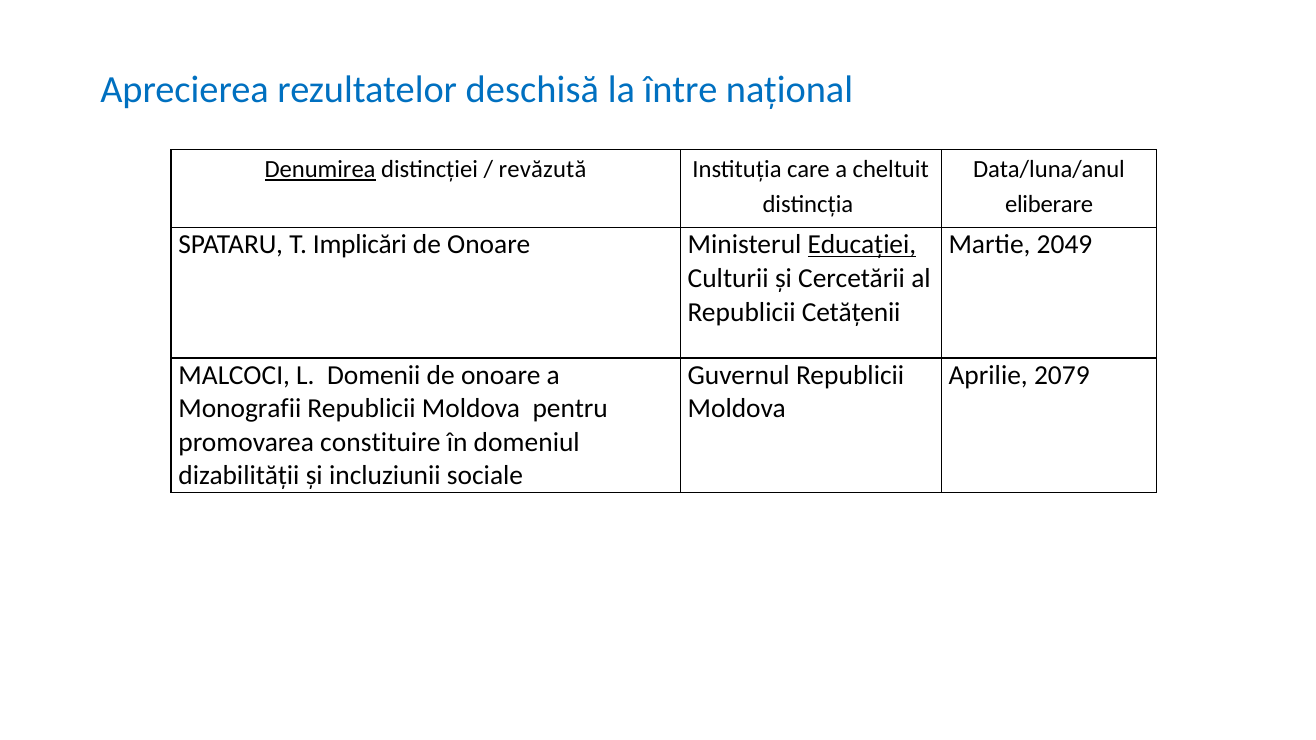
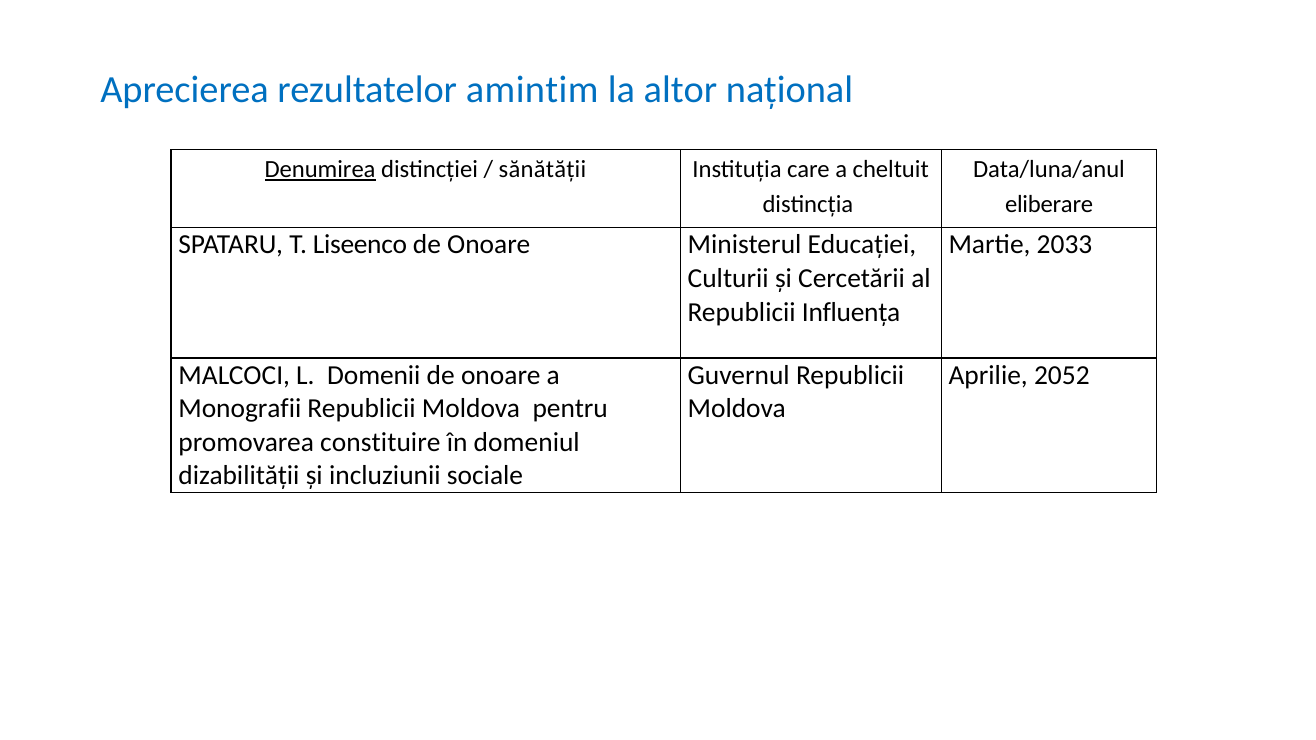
deschisă: deschisă -> amintim (532, 89)
între: între -> altor (680, 89)
revăzută: revăzută -> sănătății (542, 170)
Implicări: Implicări -> Liseenco (360, 245)
Educației underline: present -> none (862, 245)
2049: 2049 -> 2033 (1064, 245)
Cetățenii: Cetățenii -> Influența (851, 312)
2079: 2079 -> 2052 (1062, 375)
